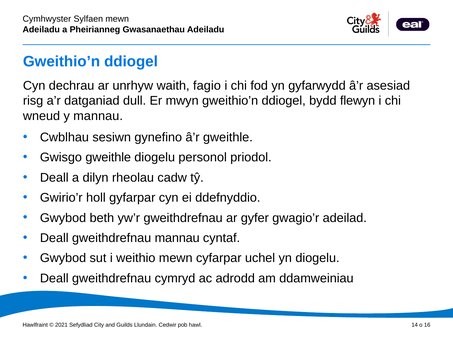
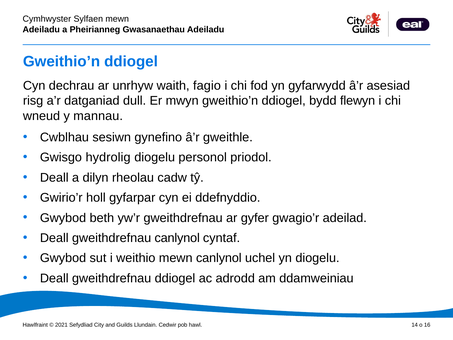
Gwisgo gweithle: gweithle -> hydrolig (108, 157)
gweithdrefnau mannau: mannau -> canlynol (177, 238)
mewn cyfarpar: cyfarpar -> canlynol (219, 258)
gweithdrefnau cymryd: cymryd -> ddiogel (175, 278)
